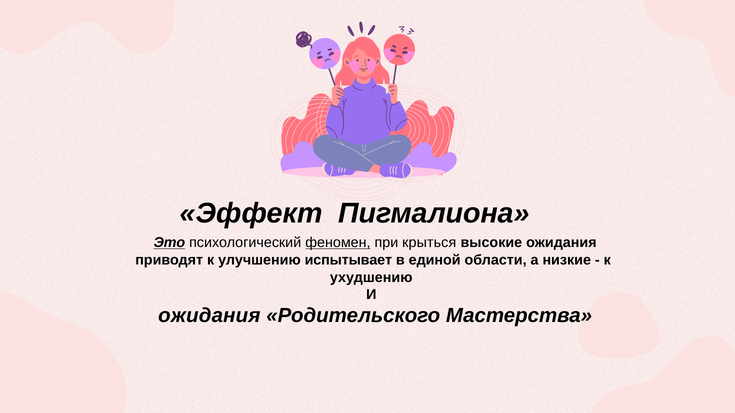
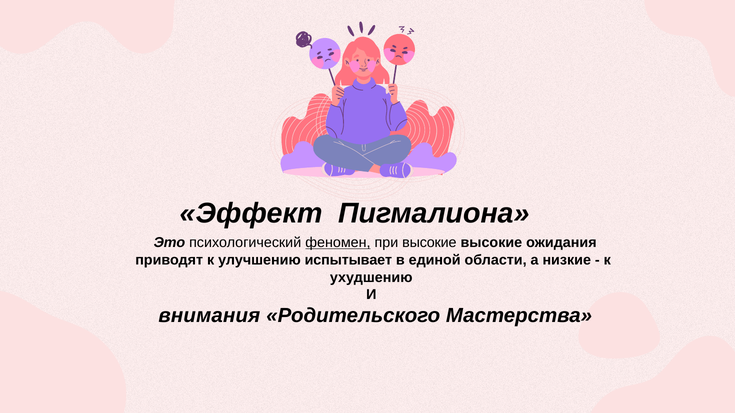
Это underline: present -> none (169, 243)
при крыться: крыться -> высокие (429, 243)
ожидания: ожидания -> внимания (209, 316)
